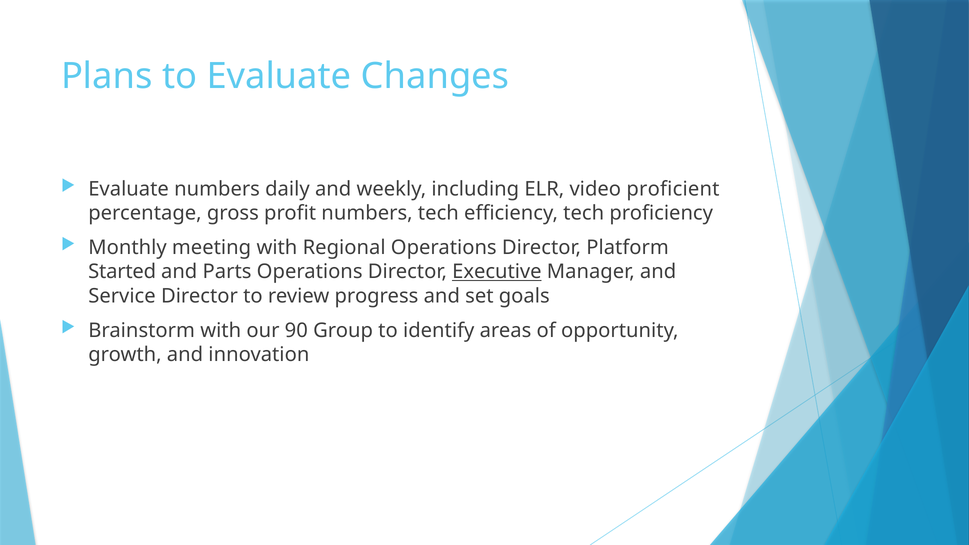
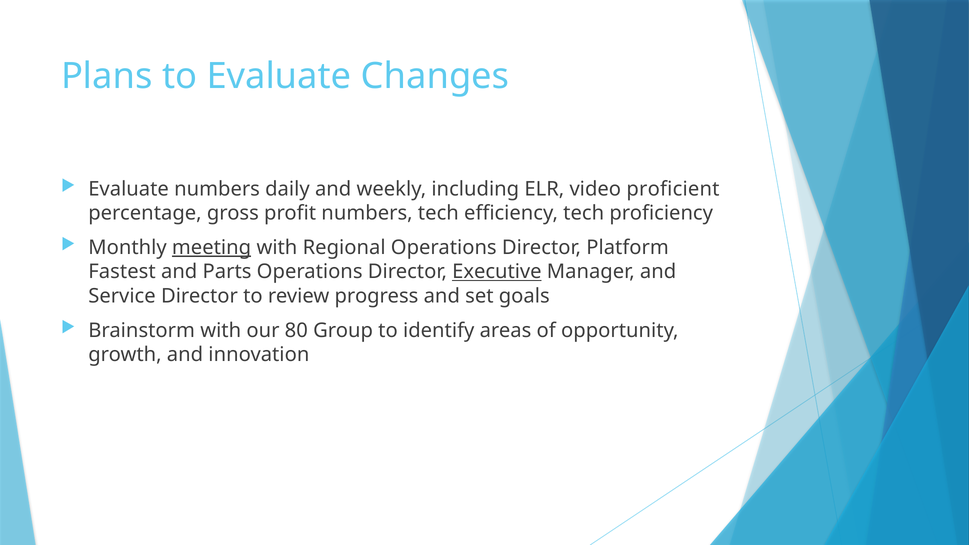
meeting underline: none -> present (212, 248)
Started: Started -> Fastest (122, 272)
90: 90 -> 80 (296, 330)
